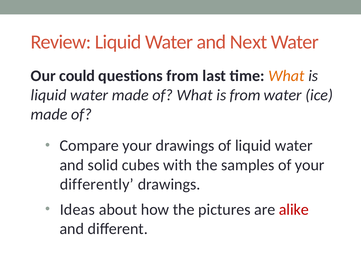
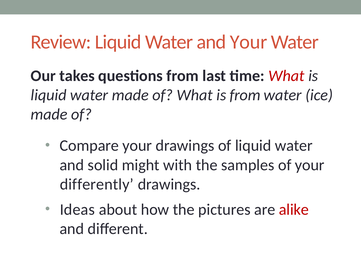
and Next: Next -> Your (249, 42)
could: could -> takes (77, 76)
What colour: orange -> red (287, 76)
cubes: cubes -> might (141, 165)
